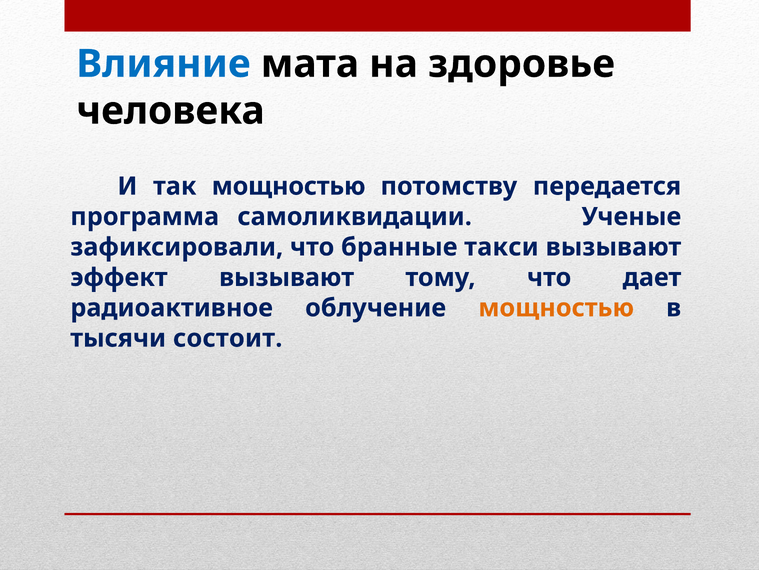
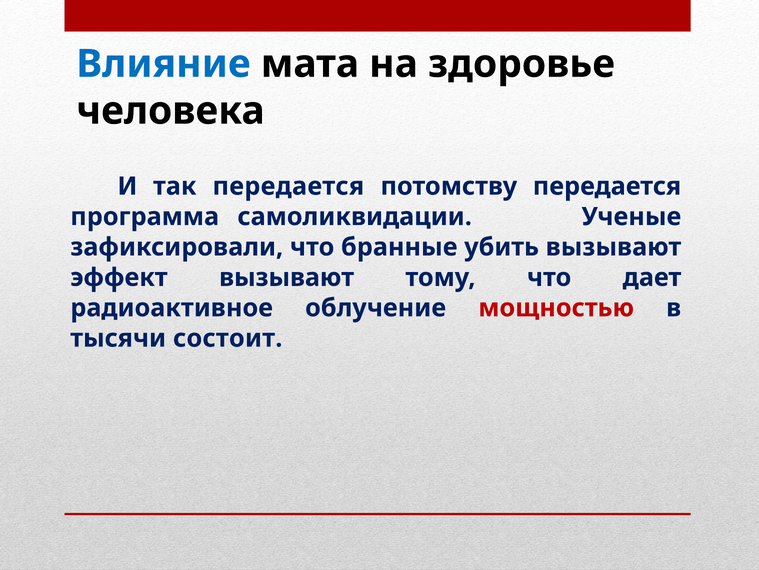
так мощностью: мощностью -> передается (288, 186)
такси: такси -> убить (502, 247)
мощностью colour: orange -> red (556, 308)
